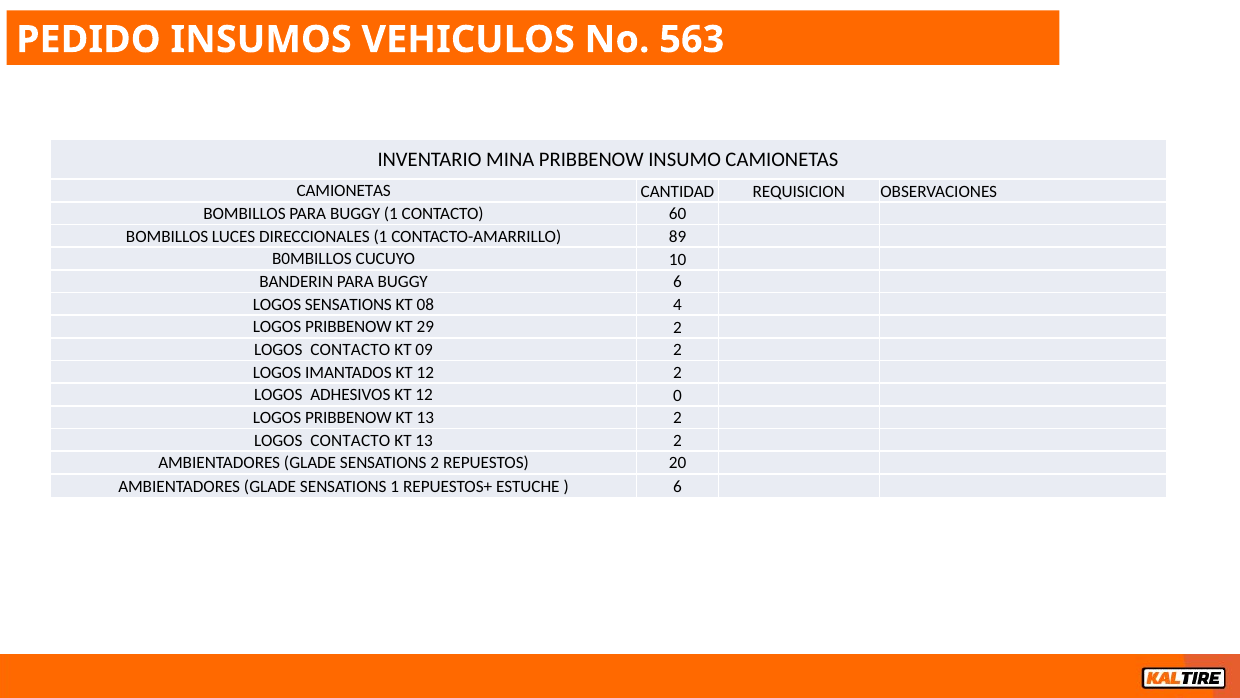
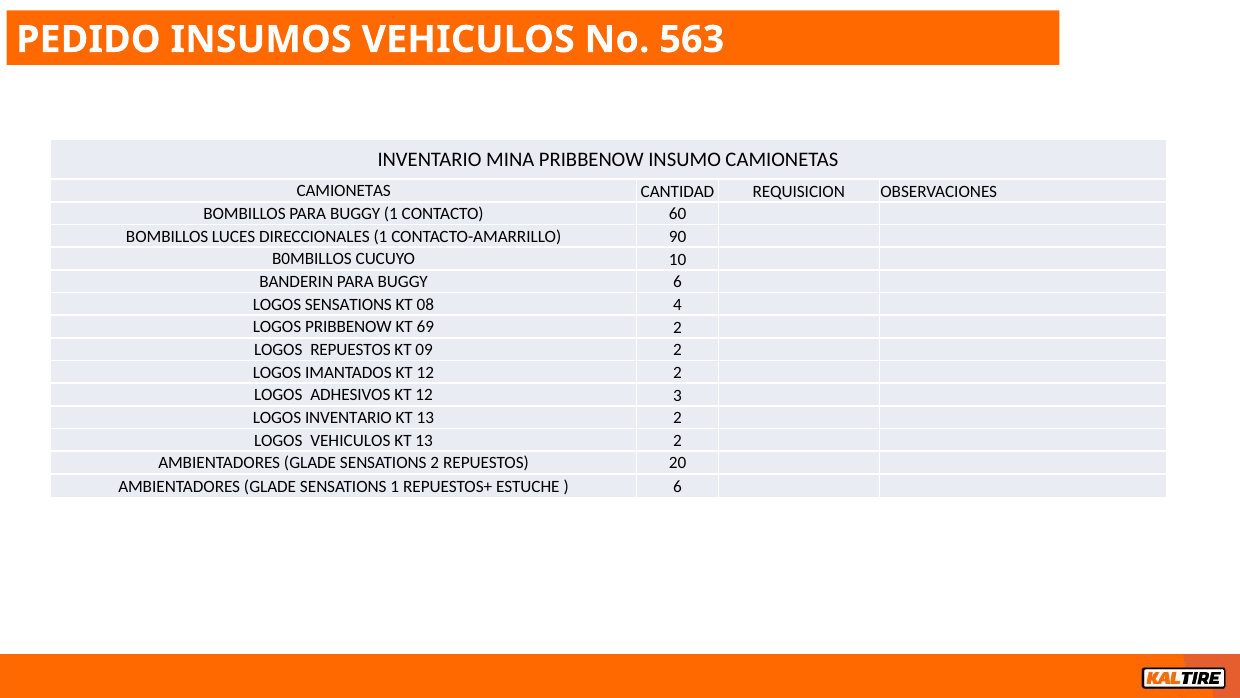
89: 89 -> 90 (678, 237)
29: 29 -> 69 (425, 327)
CONTACTO: CONTACTO -> REPUESTOS (350, 350)
0: 0 -> 3 (678, 395)
PRIBBENOW: PRIBBENOW -> INVENTARIO (348, 418)
CONTACTO: CONTACTO -> VEHICULOS (350, 440)
